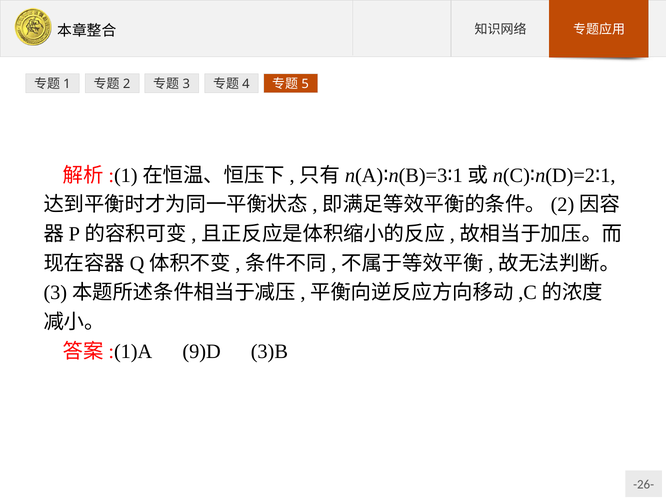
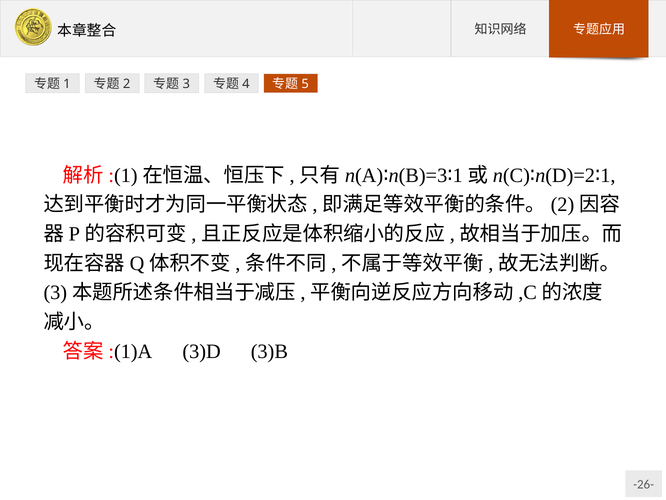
9)D: 9)D -> 3)D (202, 351)
